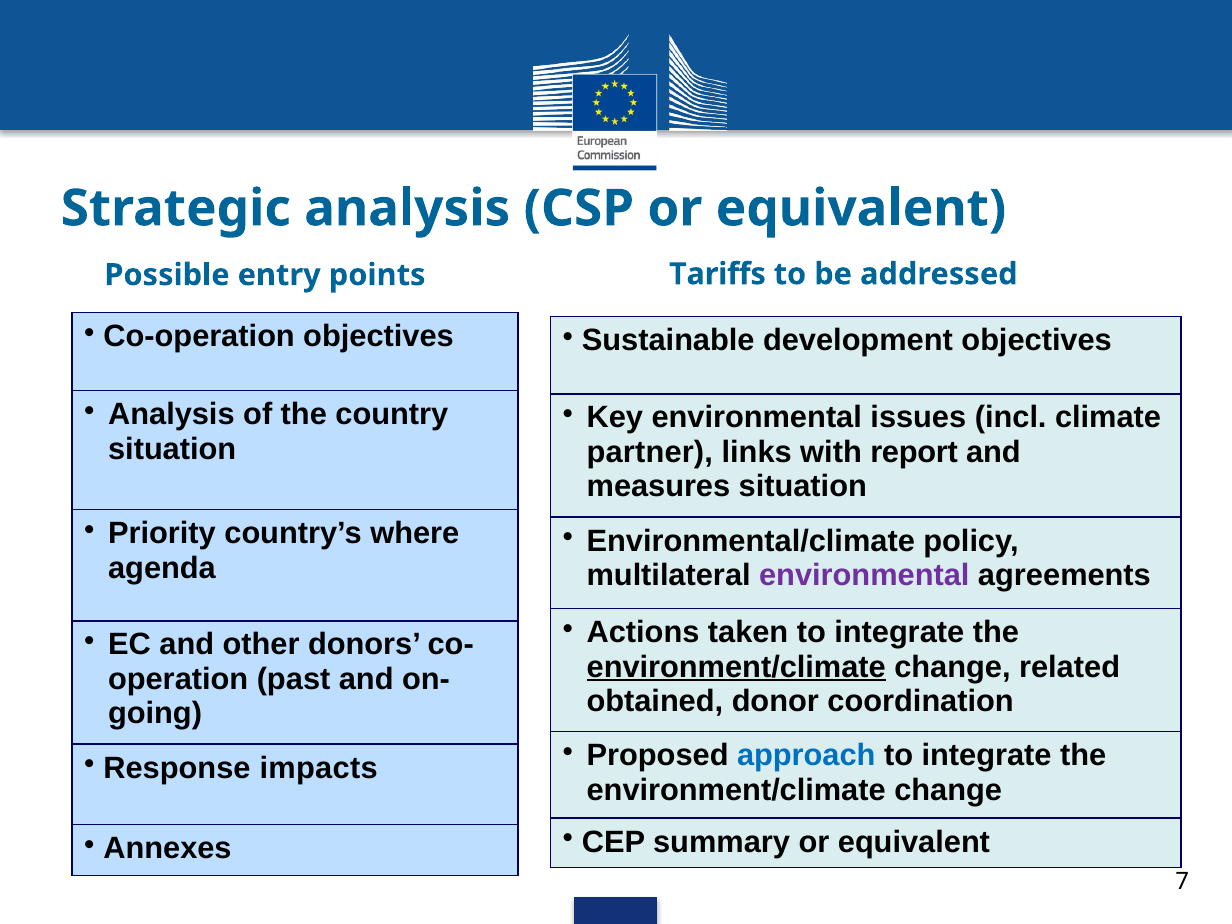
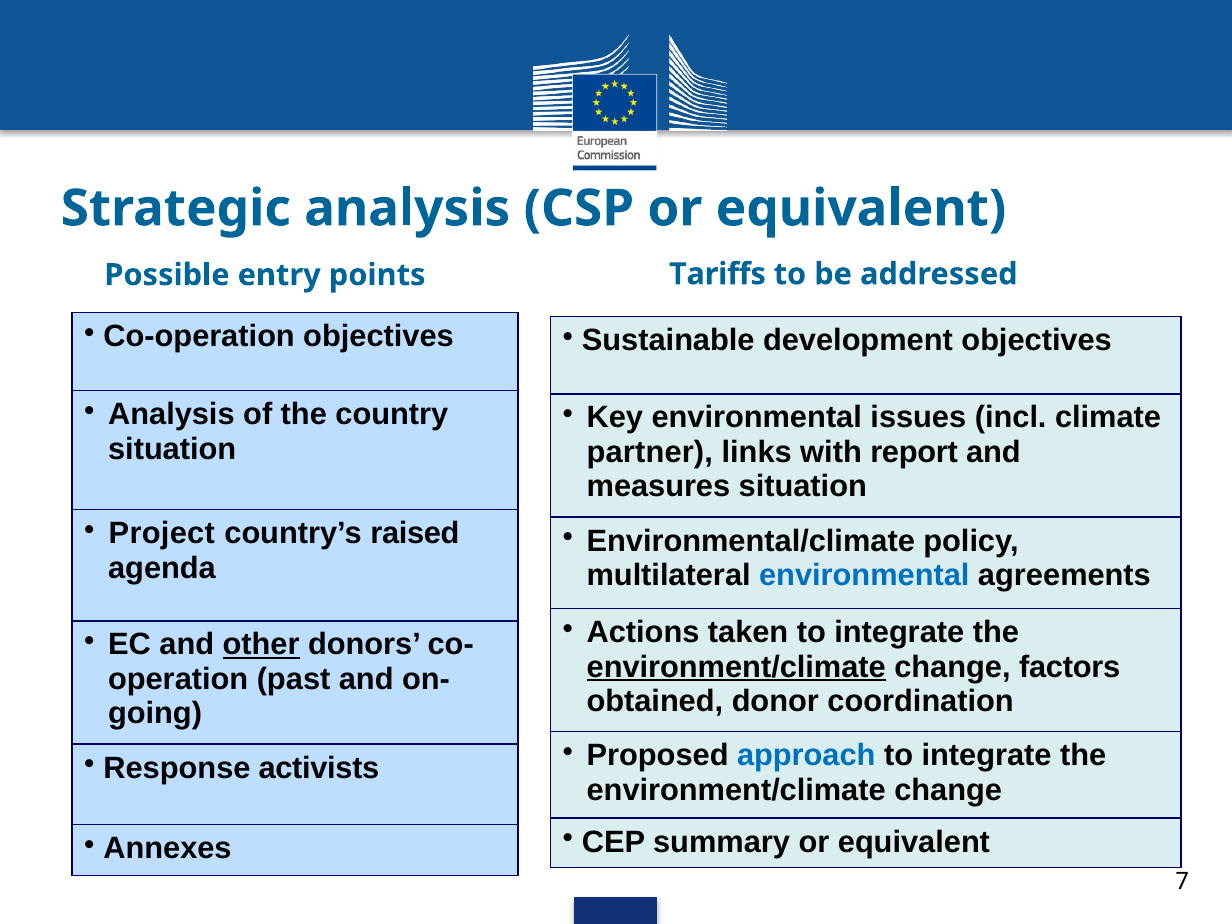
Priority: Priority -> Project (162, 534)
where: where -> raised (415, 534)
environmental colour: purple -> blue (864, 576)
other underline: none -> present (261, 645)
related: related -> factors (1070, 667)
impacts: impacts -> activists (319, 768)
